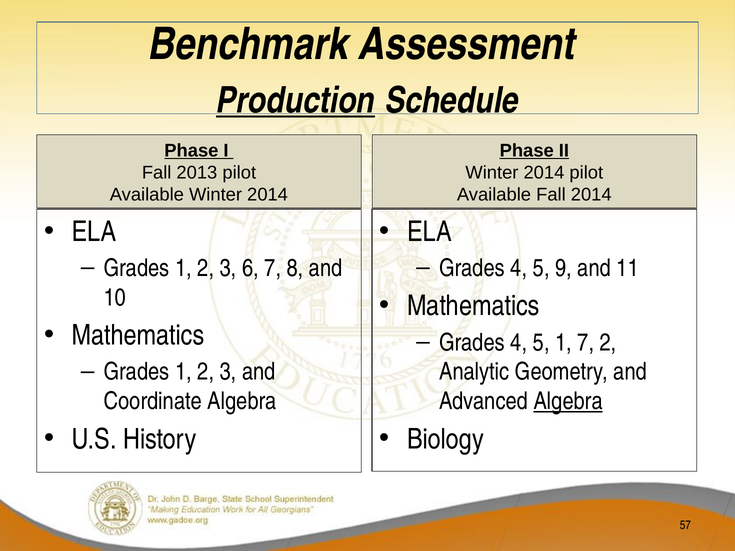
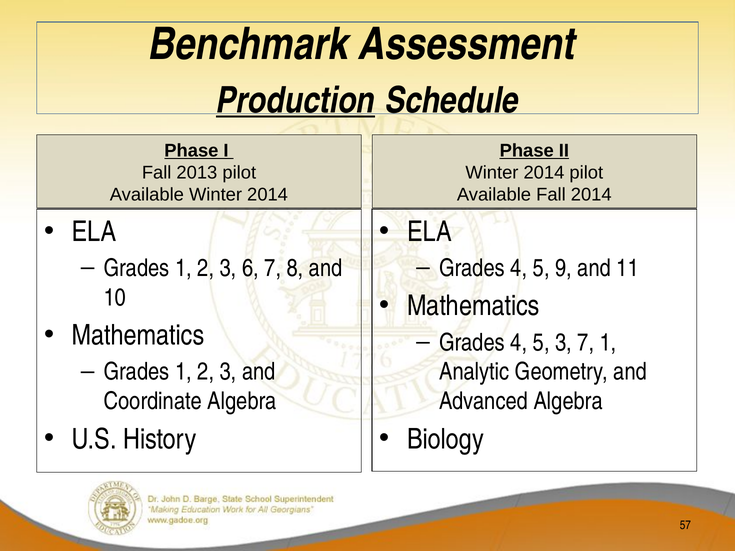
5 1: 1 -> 3 (563, 343)
7 2: 2 -> 1 (608, 343)
Algebra underline: present -> none (568, 401)
